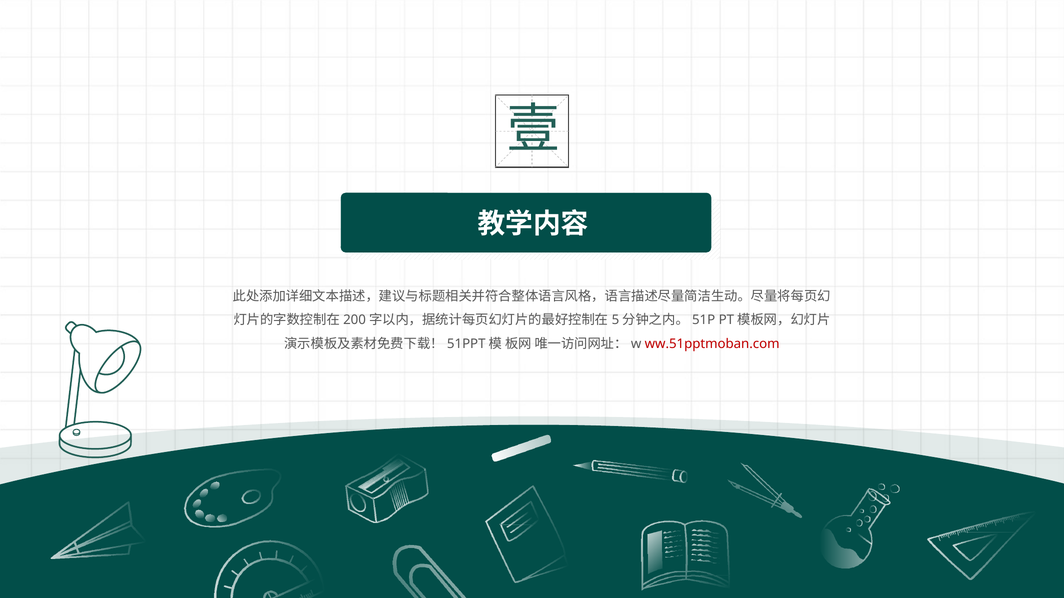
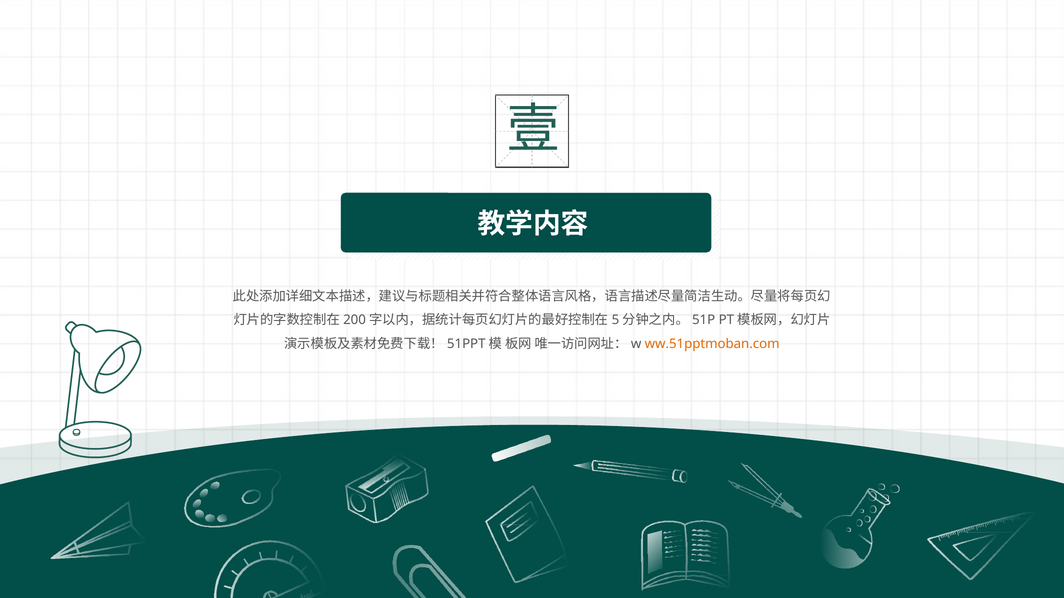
ww.51pptmoban.com colour: red -> orange (712, 344)
